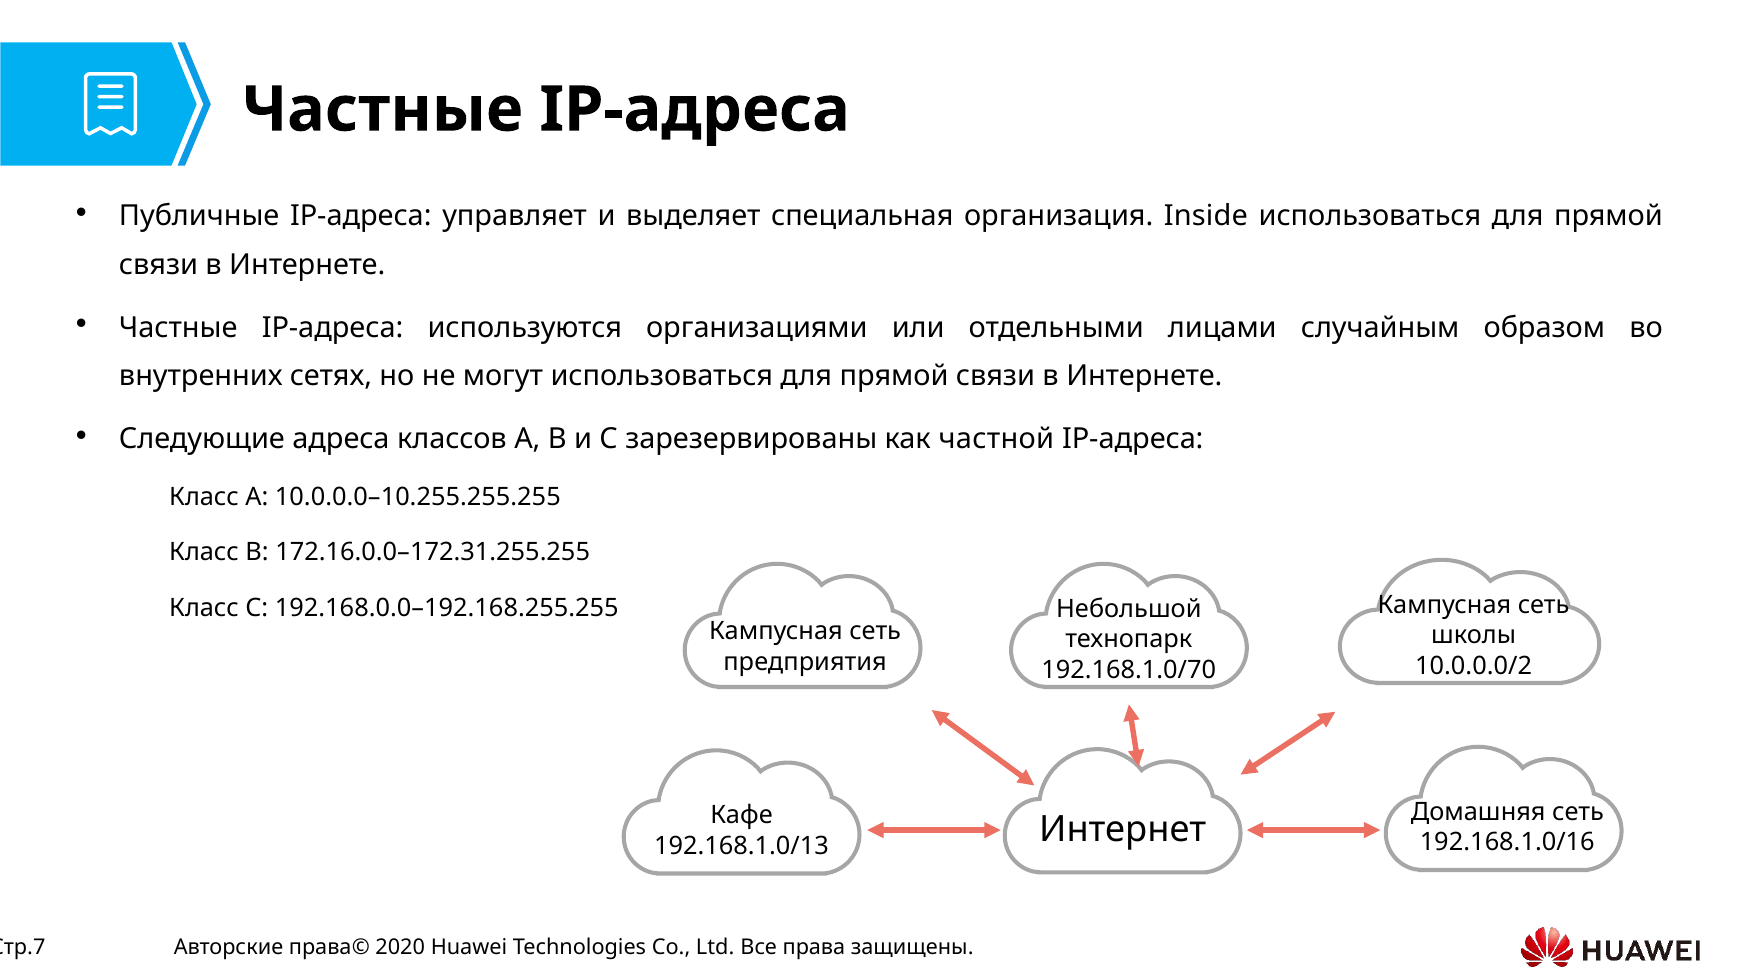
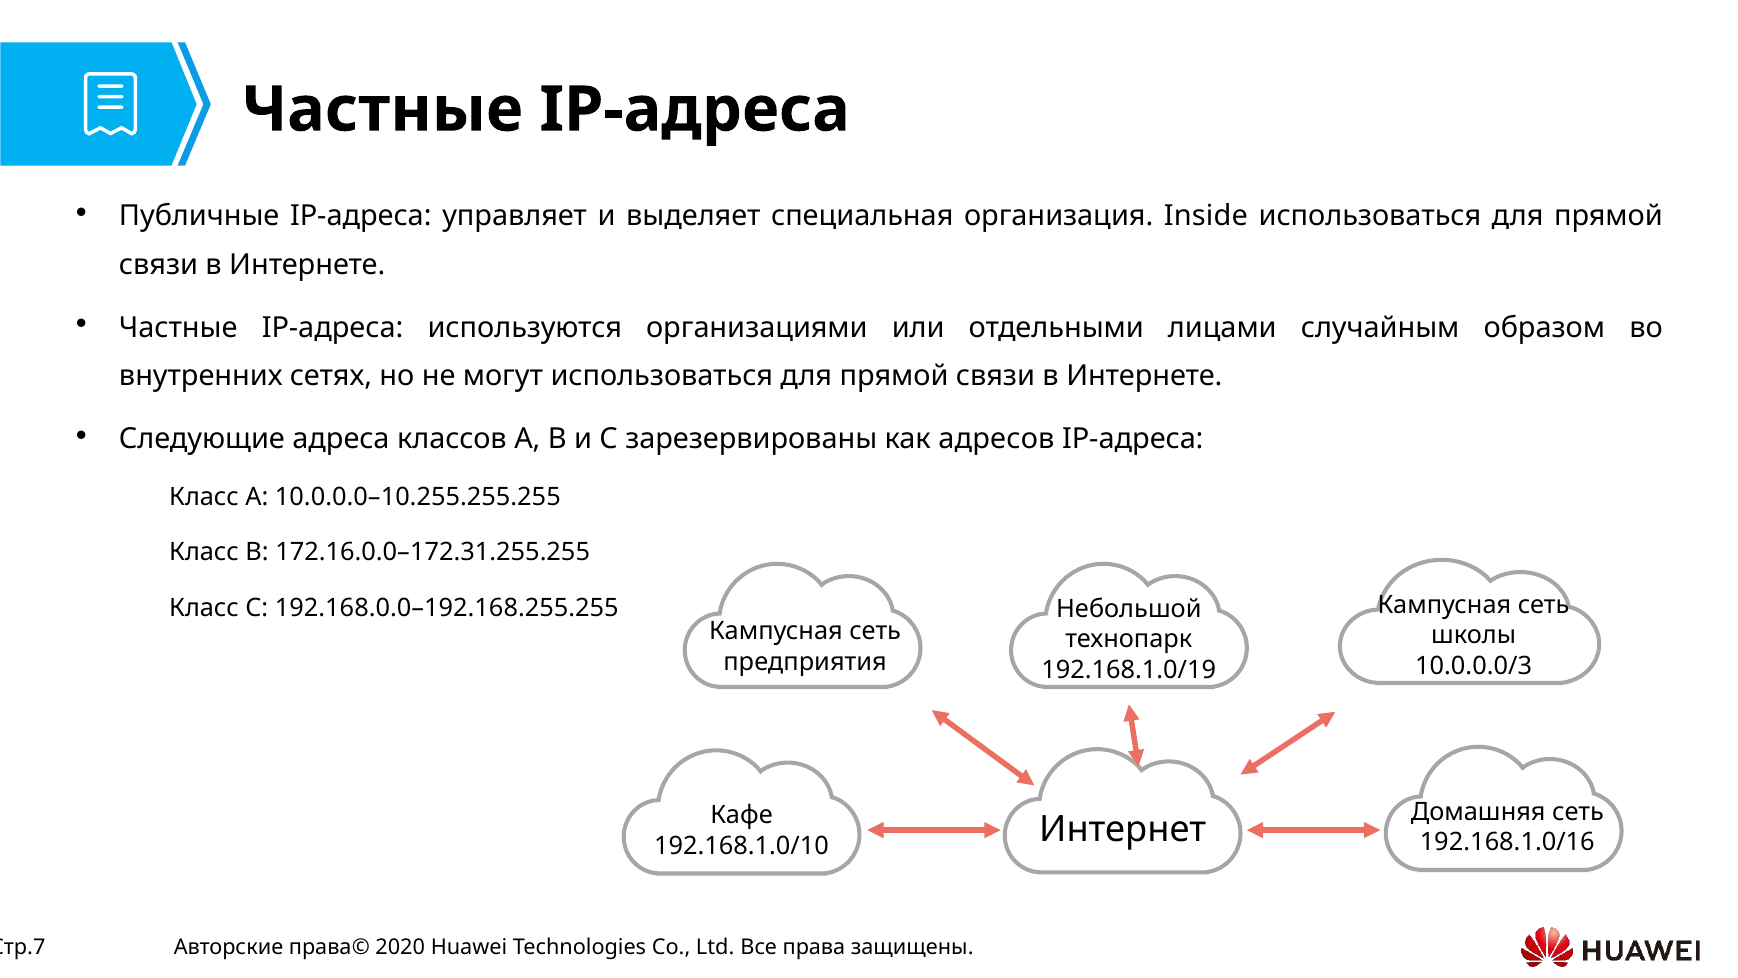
частной: частной -> адресов (996, 439)
10.0.0.0/2: 10.0.0.0/2 -> 10.0.0.0/3 (1474, 666)
192.168.1.0/70: 192.168.1.0/70 -> 192.168.1.0/19 (1129, 670)
192.168.1.0/13: 192.168.1.0/13 -> 192.168.1.0/10 (741, 846)
